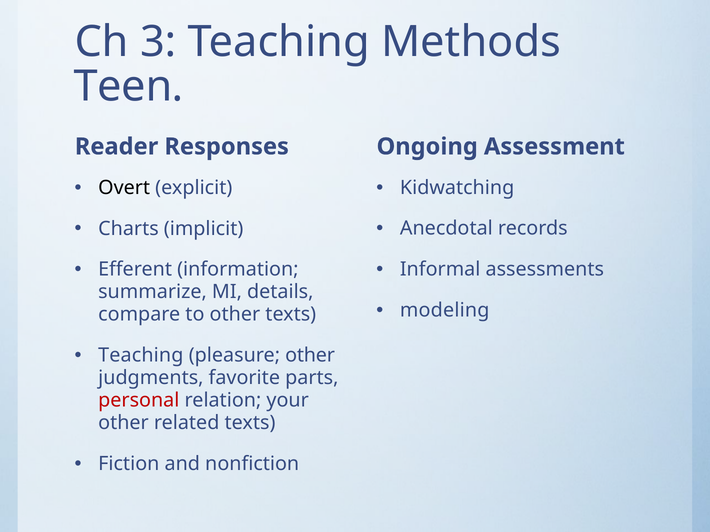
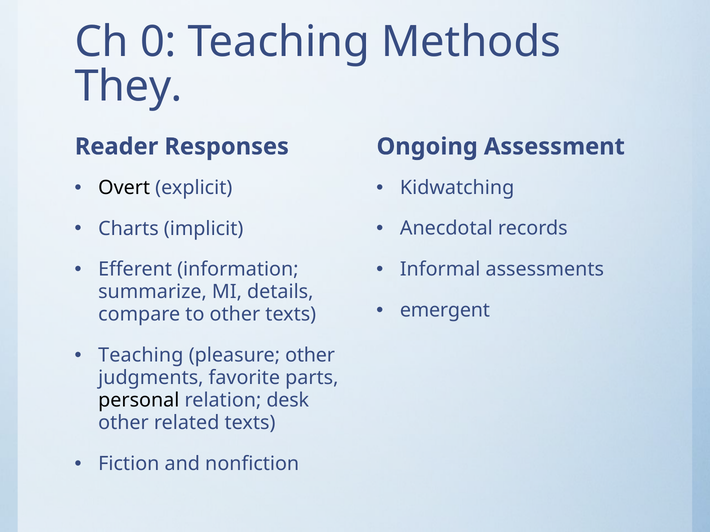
3: 3 -> 0 (158, 42)
Teen: Teen -> They (129, 86)
modeling: modeling -> emergent (445, 310)
personal colour: red -> black (139, 401)
your: your -> desk (288, 401)
